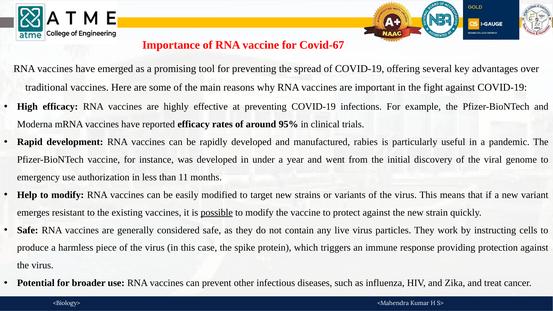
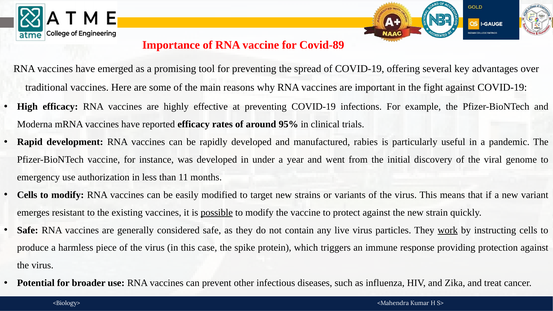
Covid-67: Covid-67 -> Covid-89 (322, 45)
Help: Help -> Cells (27, 195)
work underline: none -> present (448, 230)
